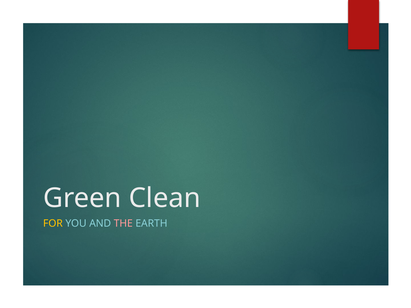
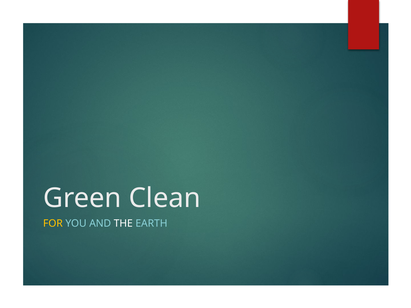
THE colour: pink -> white (123, 224)
